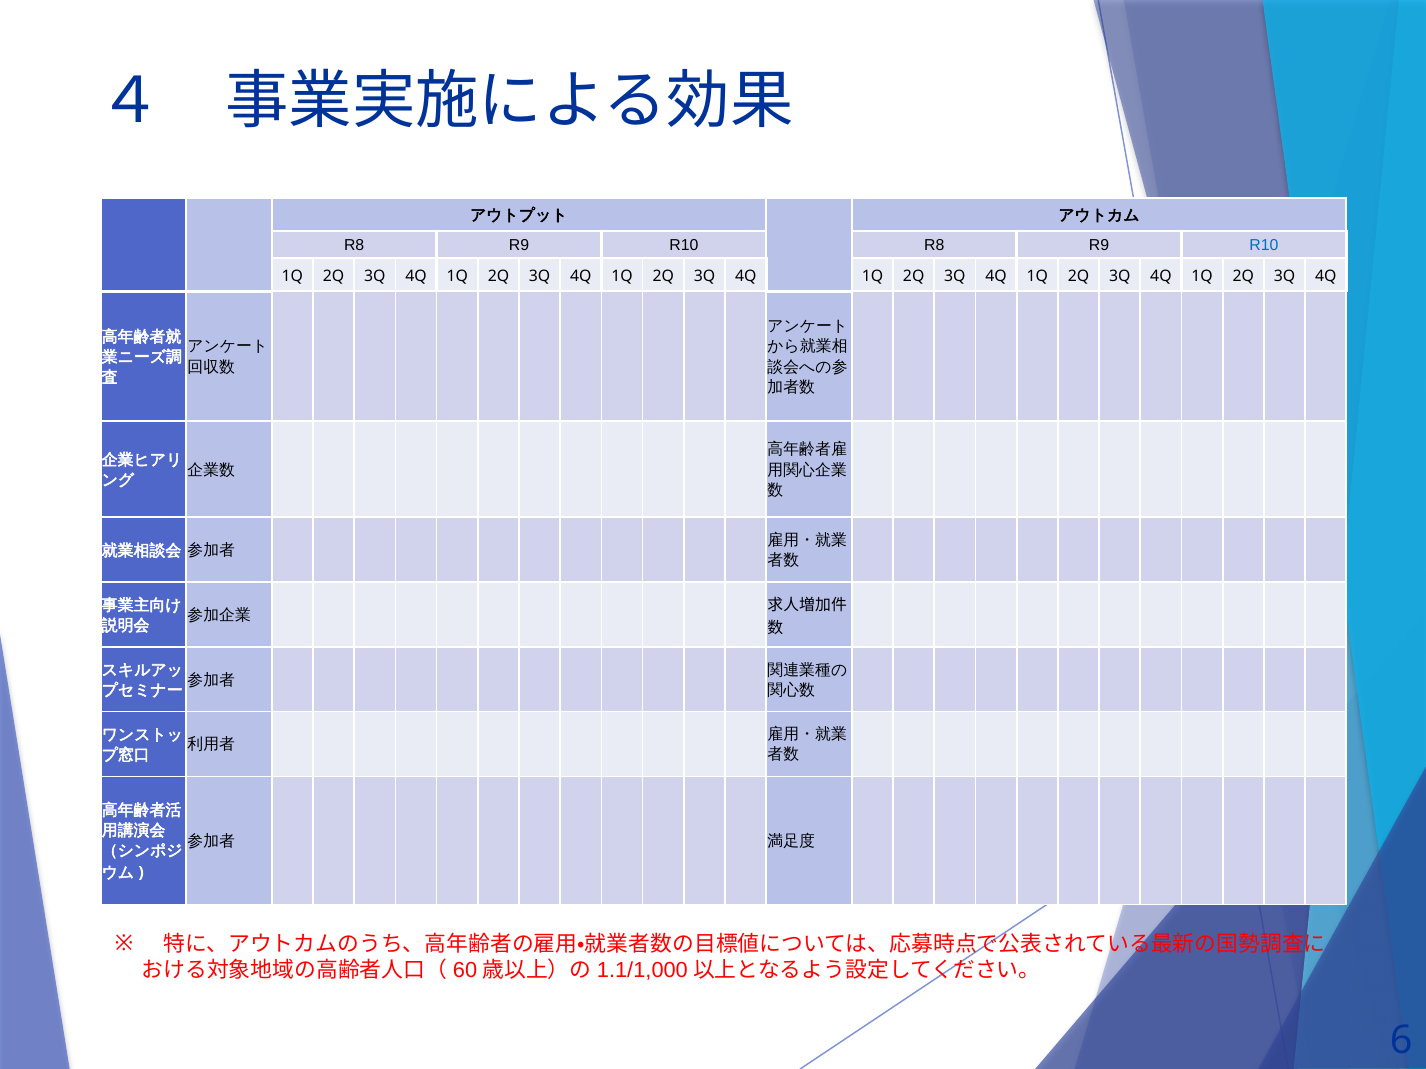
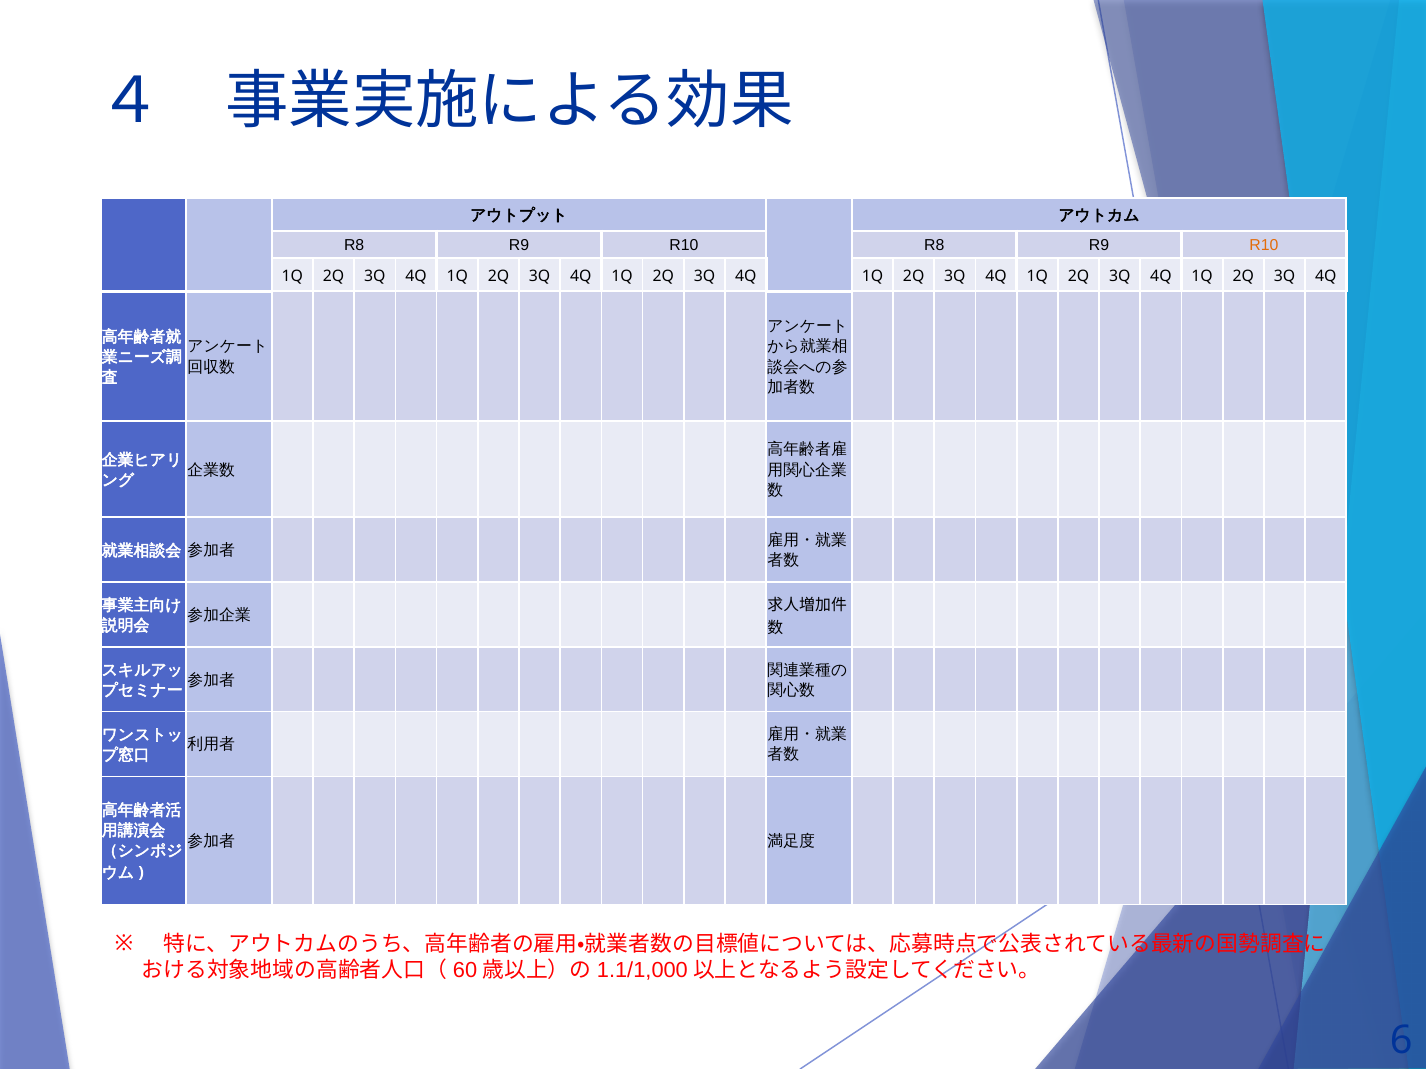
R10 colour: blue -> orange (1264, 246)
